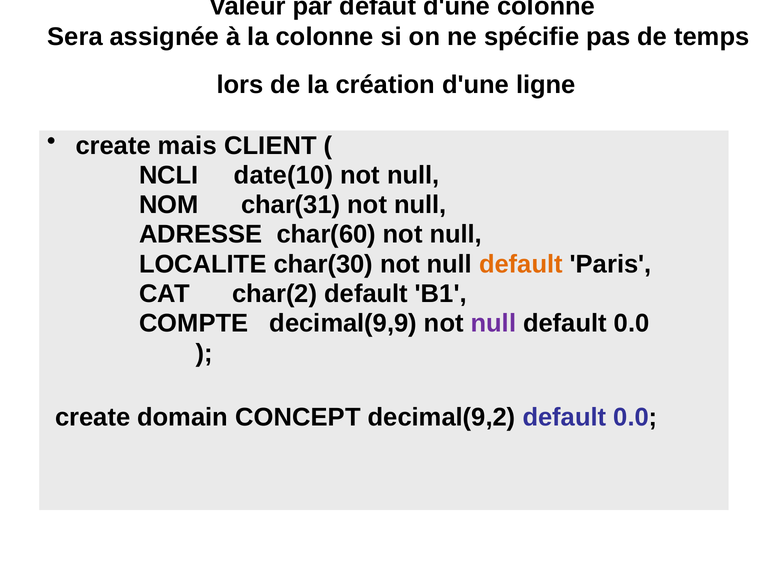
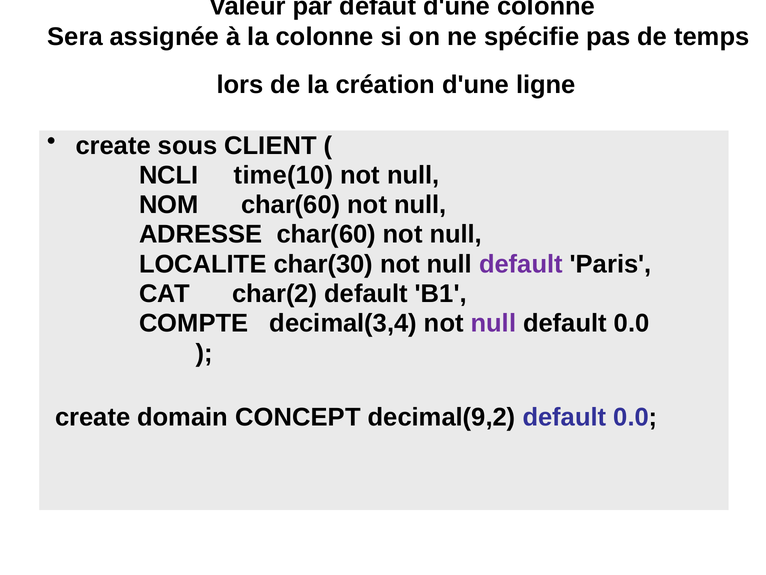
mais: mais -> sous (188, 145)
date(10: date(10 -> time(10 (283, 175)
NOM char(31: char(31 -> char(60 (291, 205)
default colour: orange -> purple (521, 264)
decimal(9,9: decimal(9,9 -> decimal(3,4 (343, 323)
